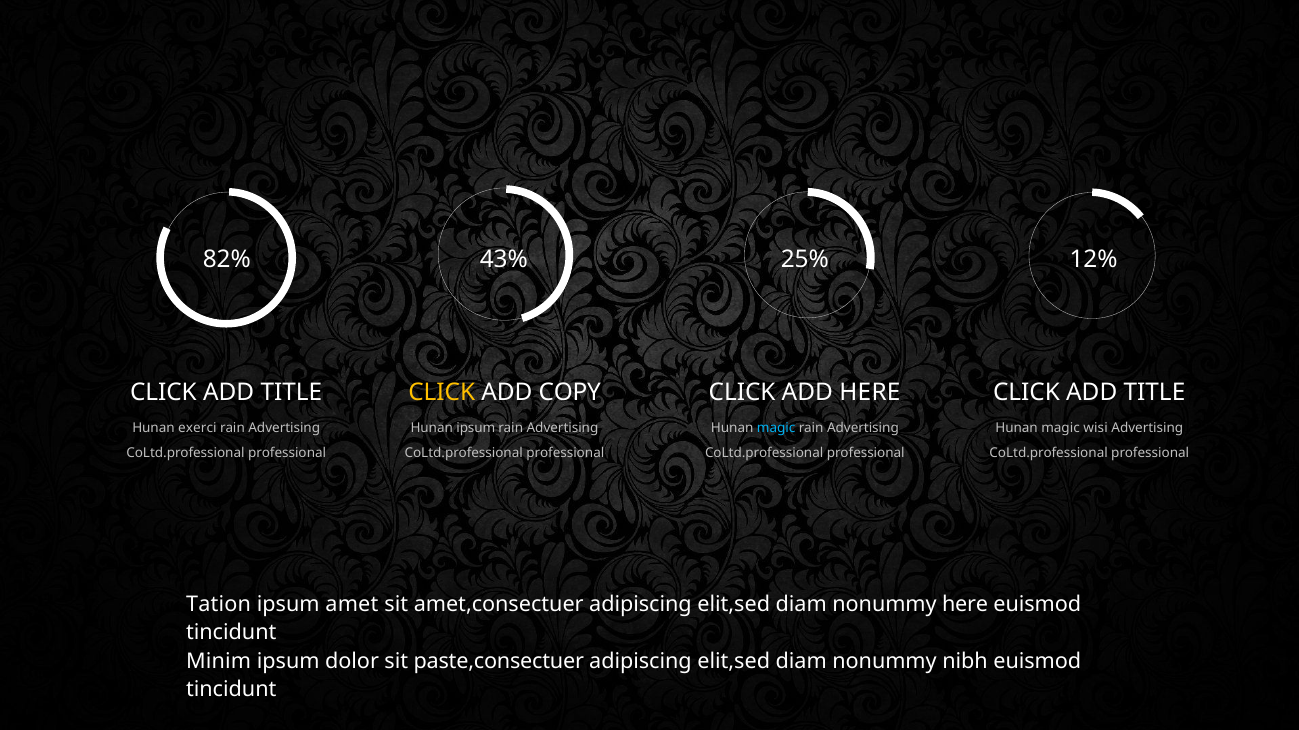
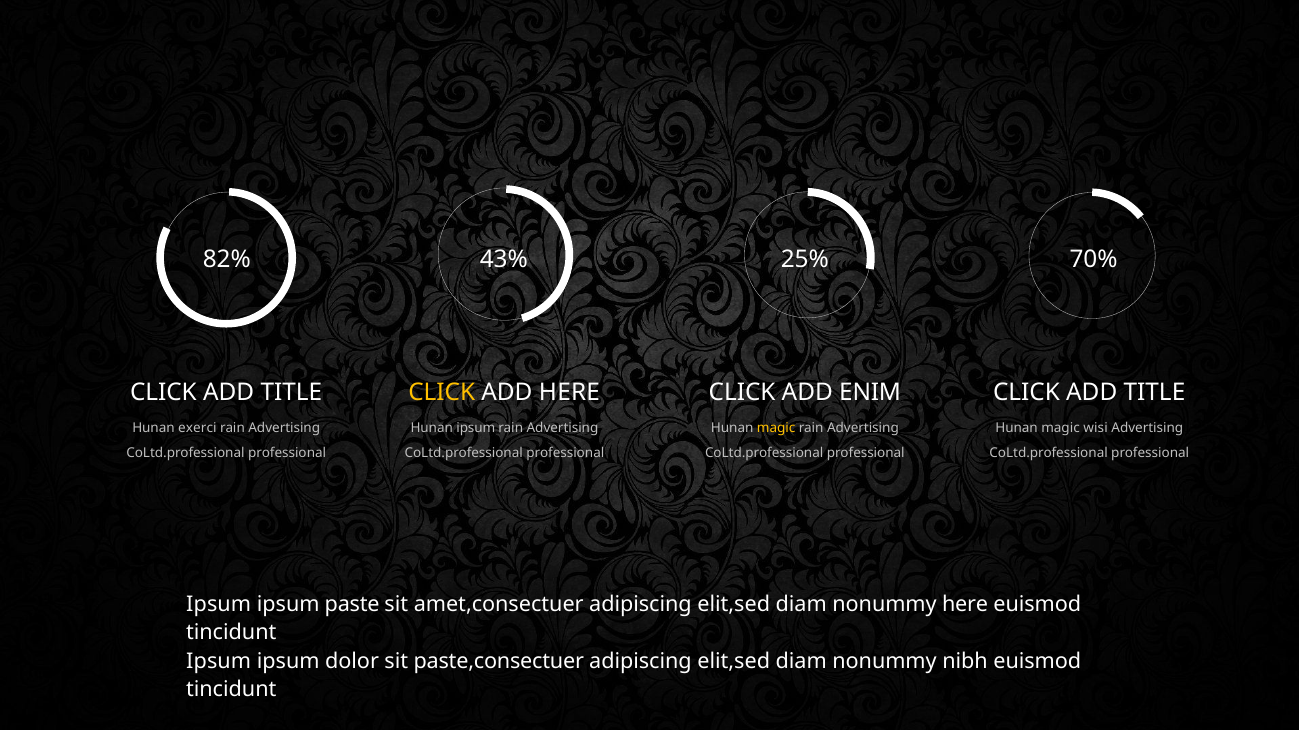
12%: 12% -> 70% (1094, 260)
ADD COPY: COPY -> HERE (569, 392)
ADD HERE: HERE -> ENIM (870, 392)
magic colour: light blue -> yellow (776, 429)
Tation: Tation -> Ipsum (219, 605)
amet: amet -> paste (352, 605)
Minim: Minim -> Ipsum (219, 662)
